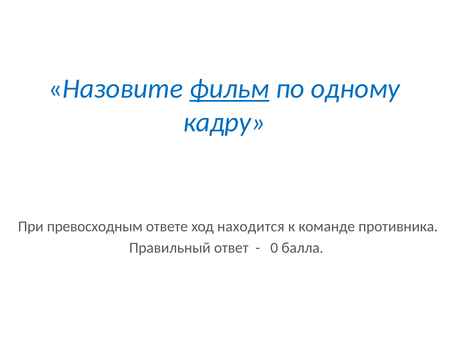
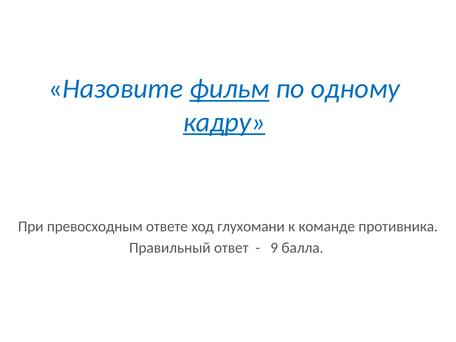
кадру underline: none -> present (224, 122)
находится: находится -> глухомани (251, 227)
0: 0 -> 9 (274, 248)
